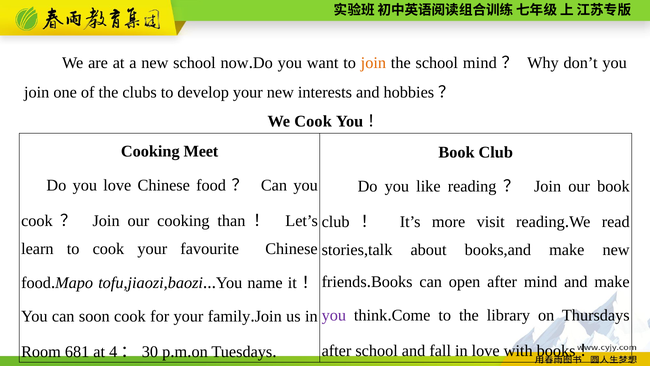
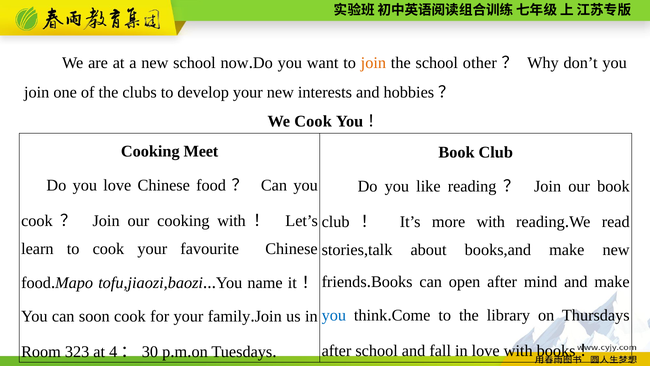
school mind: mind -> other (480, 63)
cooking than: than -> with (232, 221)
more visit: visit -> with (491, 222)
you colour: purple -> blue (334, 315)
681: 681 -> 323 (77, 352)
